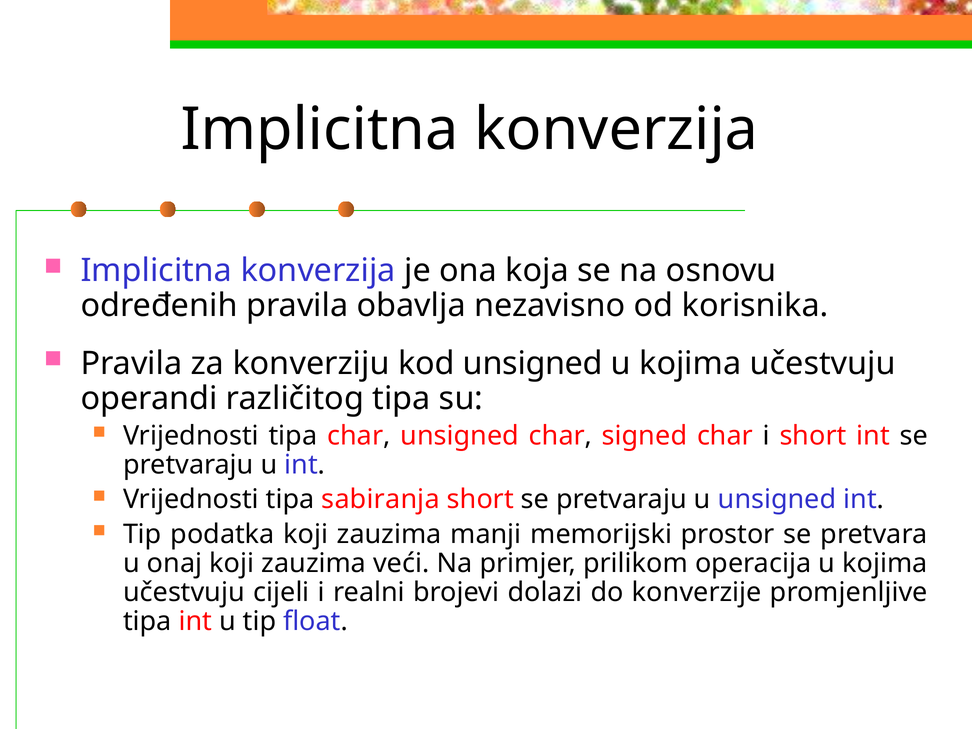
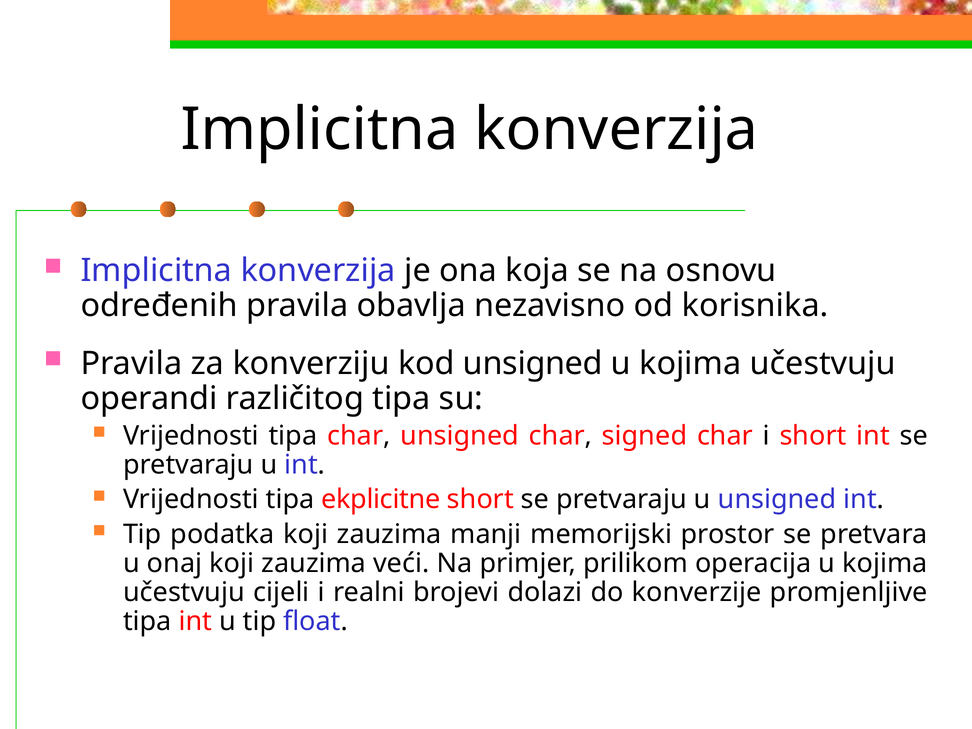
sabiranja: sabiranja -> ekplicitne (381, 500)
